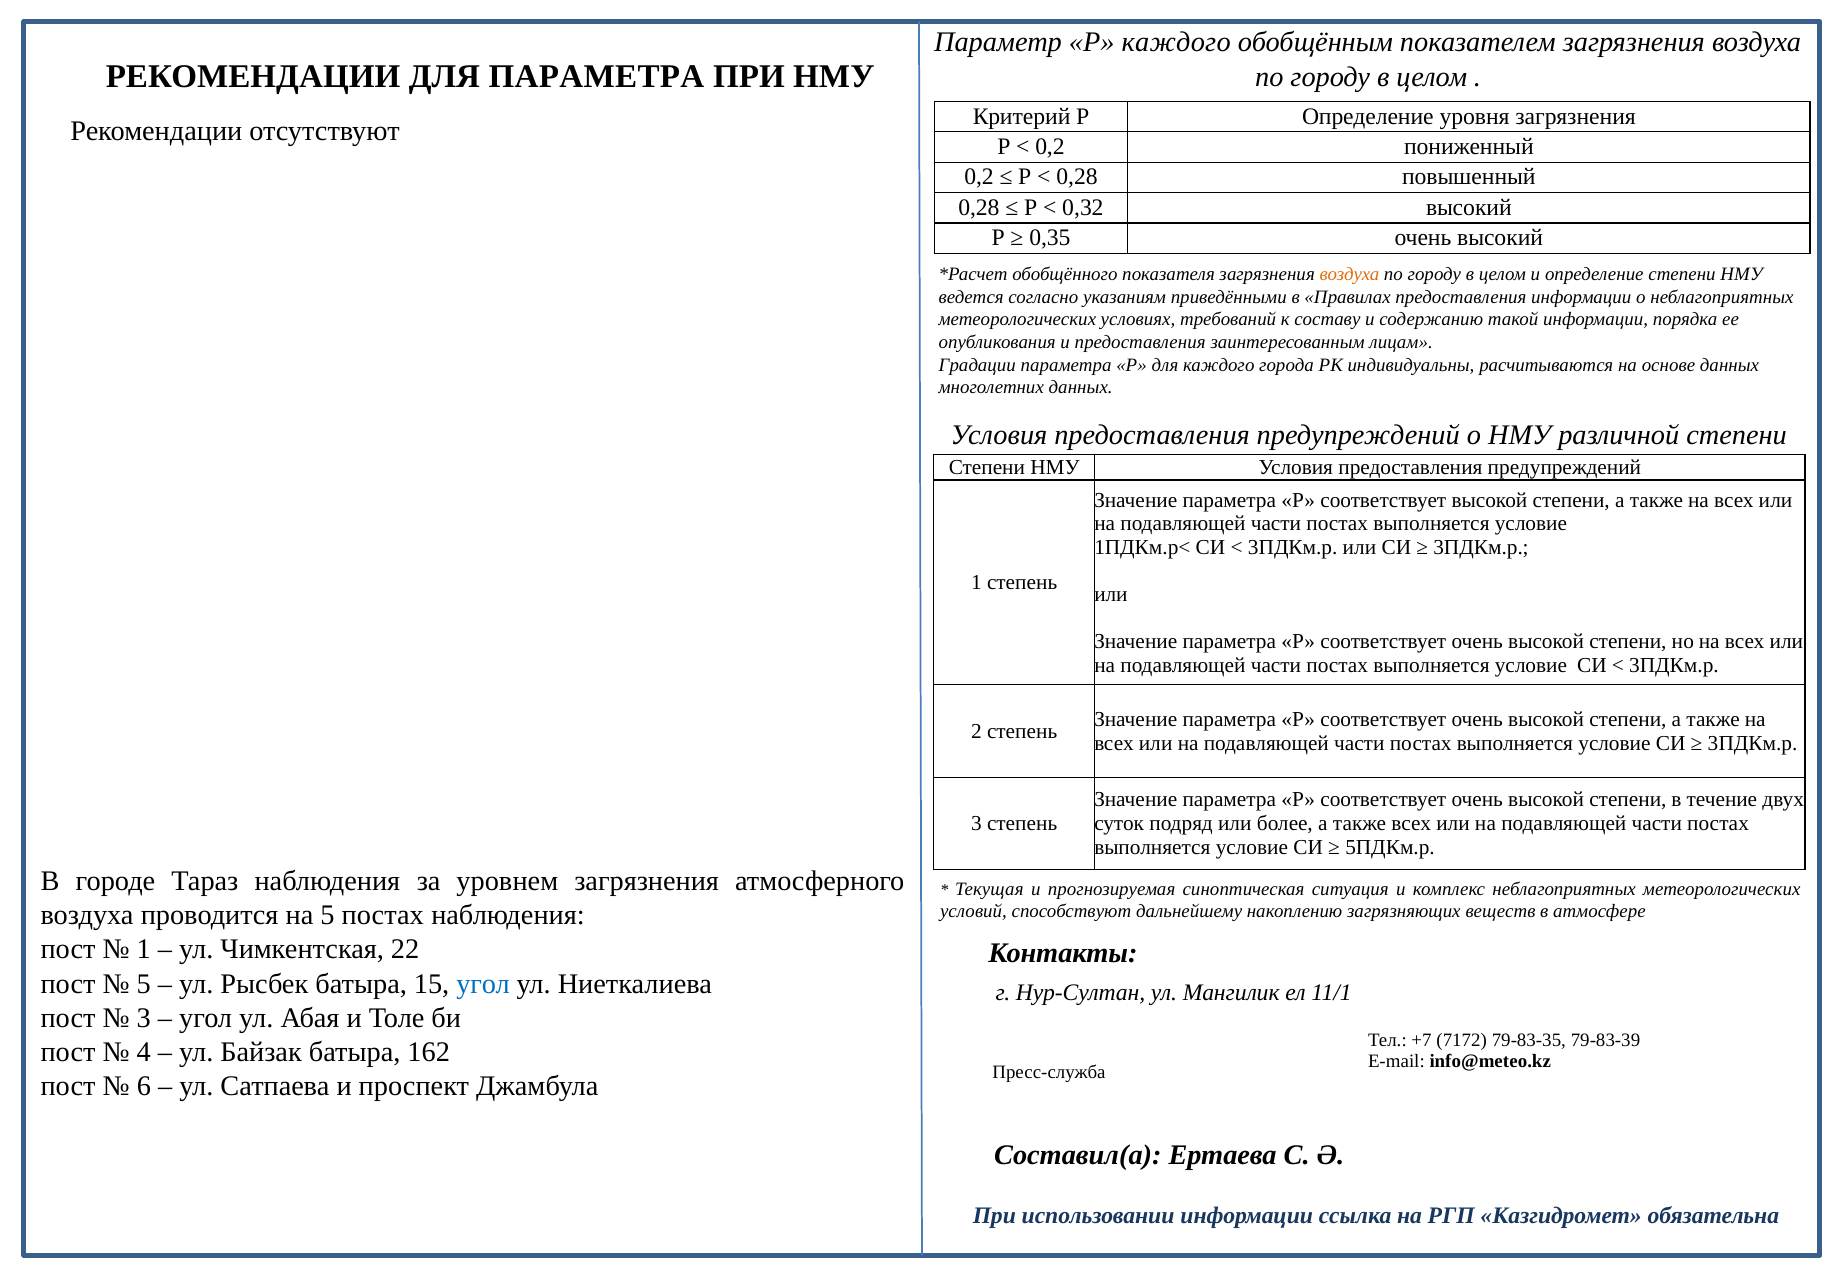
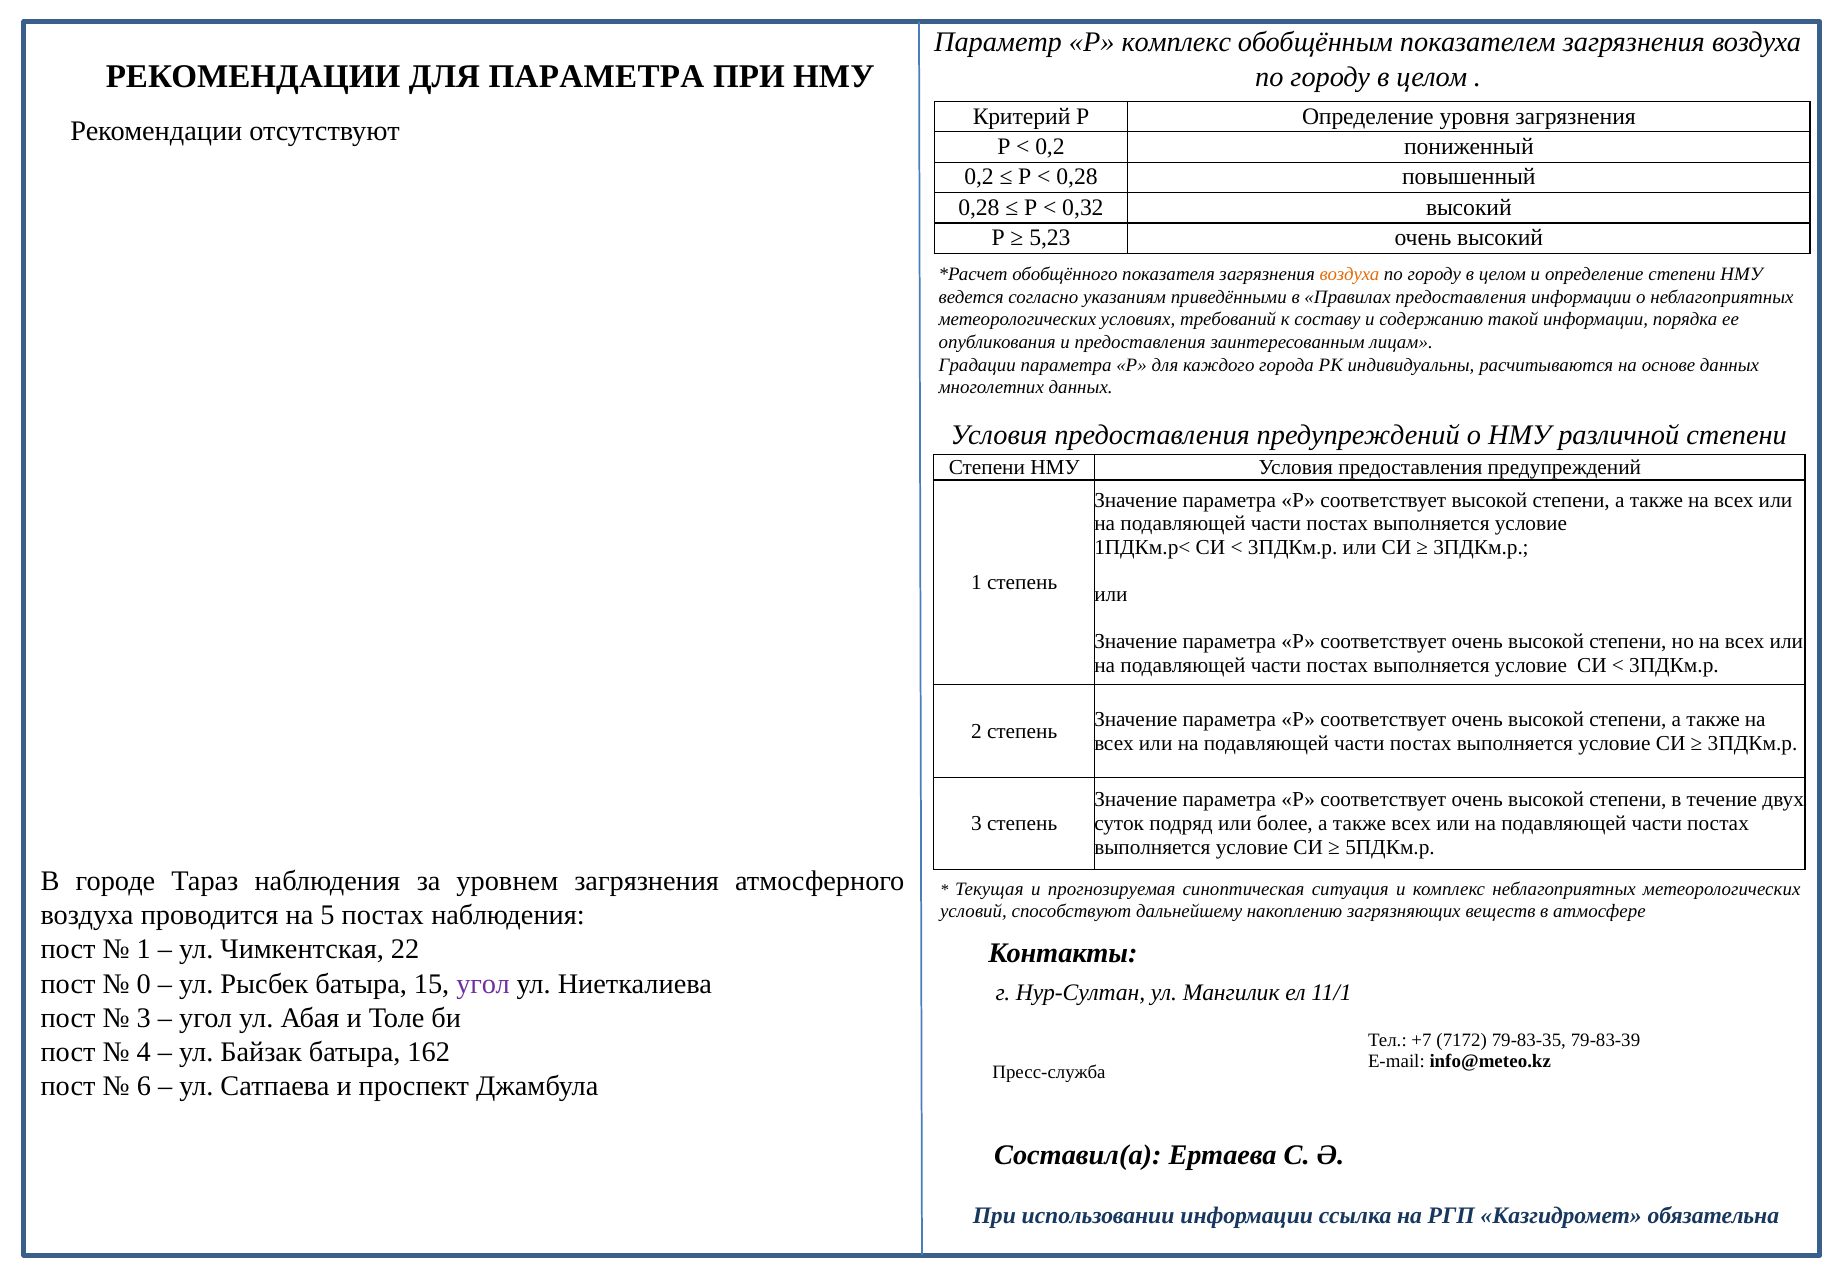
Р каждого: каждого -> комплекс (1176, 43)
0,35: 0,35 -> 5,23 (1050, 238)
5: 5 -> 0 (144, 983)
угол colour: blue -> purple (483, 983)
